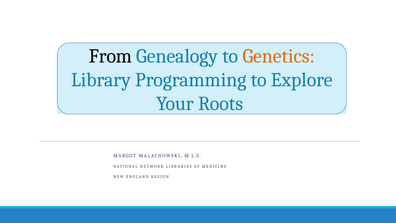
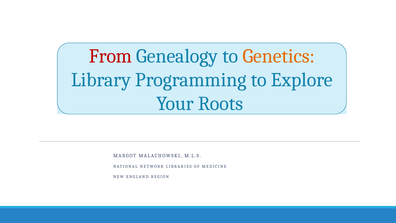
From colour: black -> red (110, 56)
